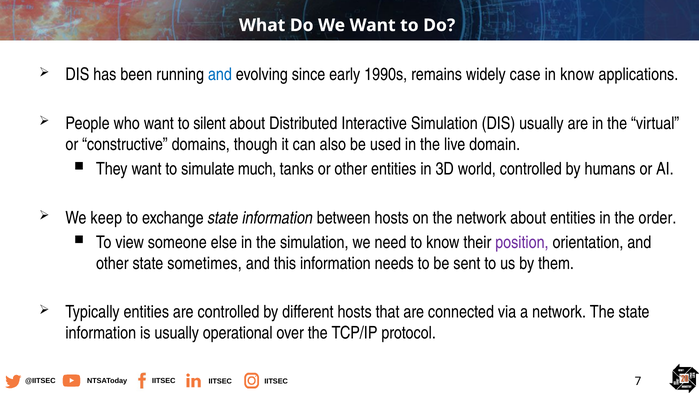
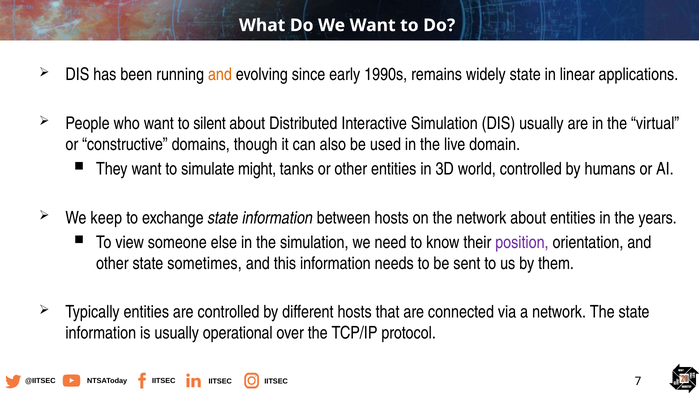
and colour: blue -> orange (220, 75)
widely case: case -> state (525, 75)
in know: know -> linear (577, 75)
much: much -> might (257, 169)
order: order -> years (658, 218)
